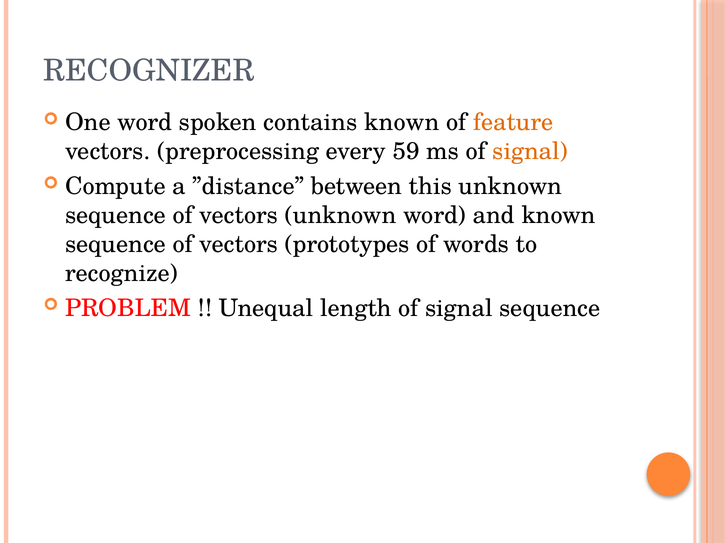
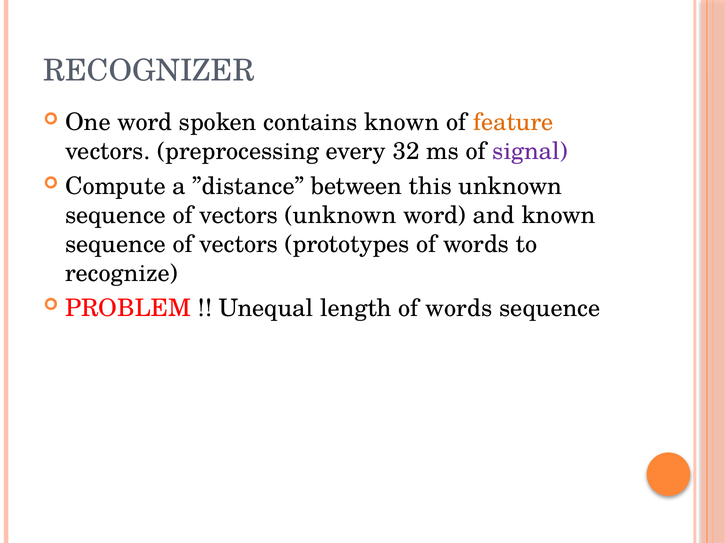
59: 59 -> 32 (406, 151)
signal colour: orange -> purple (530, 151)
length of signal: signal -> words (459, 309)
